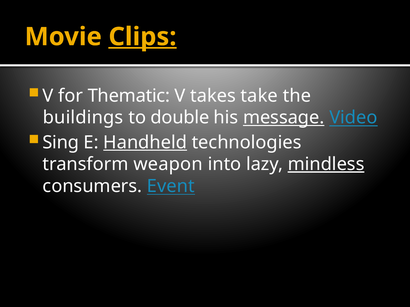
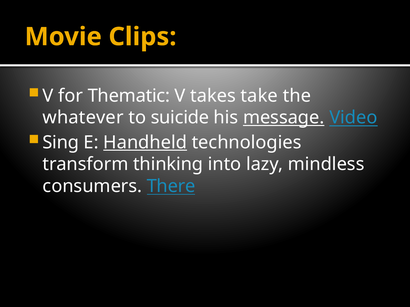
Clips underline: present -> none (143, 37)
buildings: buildings -> whatever (83, 118)
double: double -> suicide (180, 118)
weapon: weapon -> thinking (168, 164)
mindless underline: present -> none (326, 164)
Event: Event -> There (171, 186)
